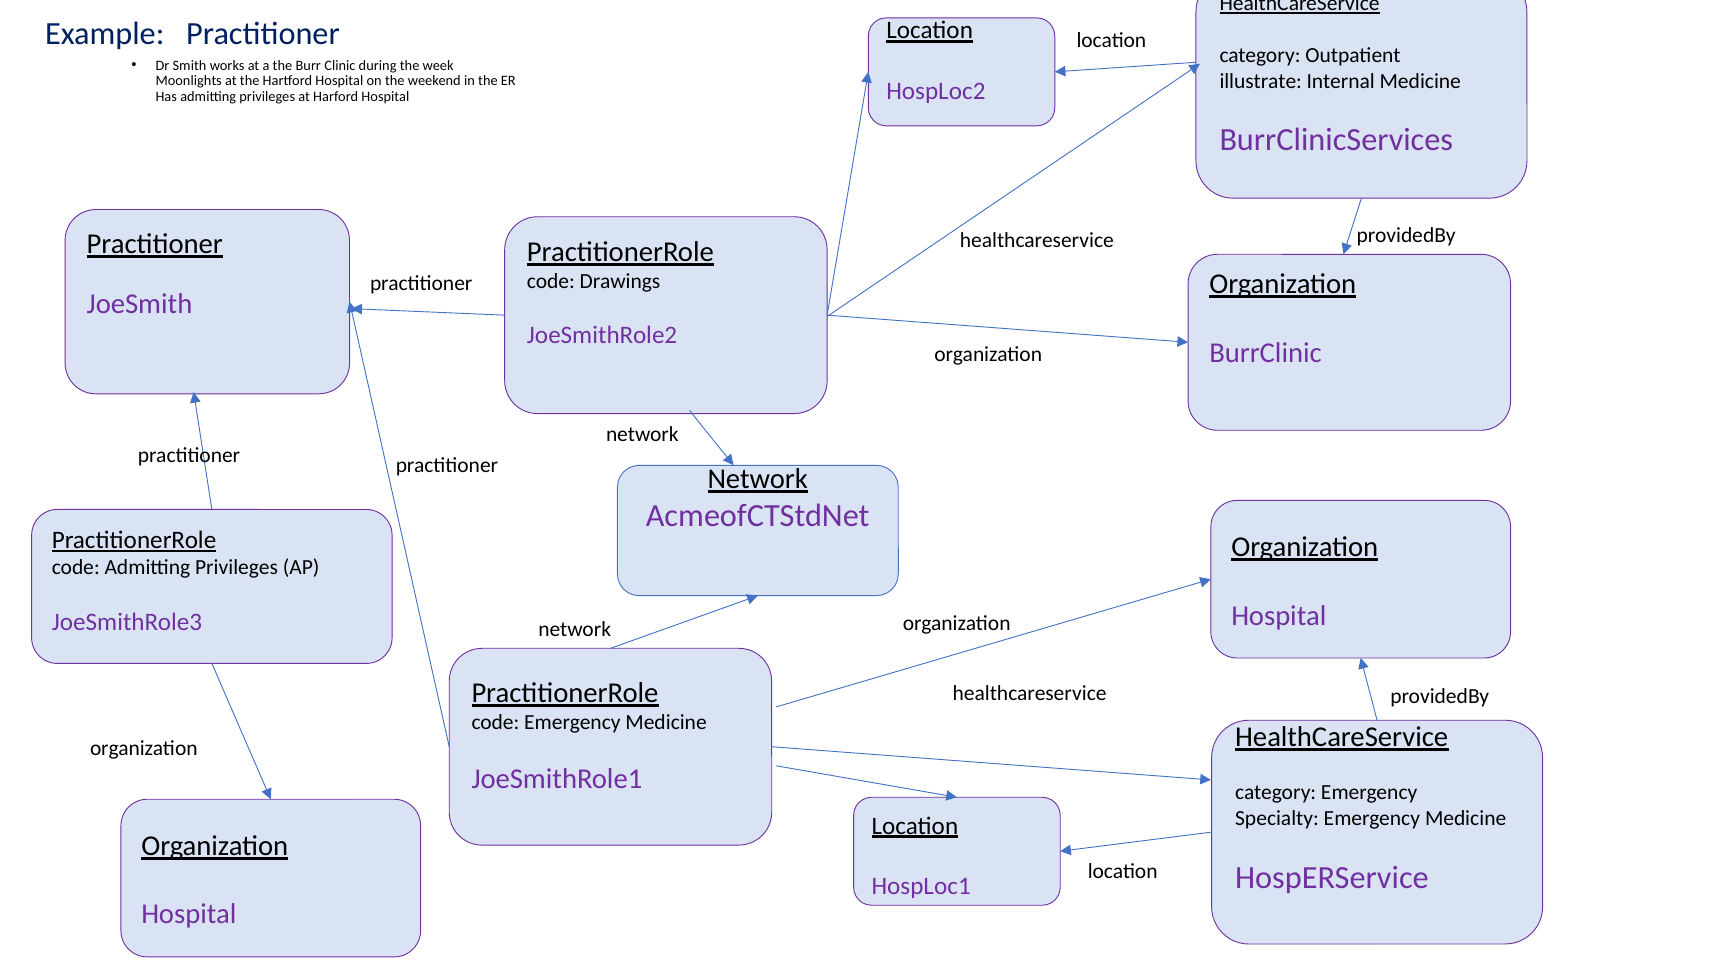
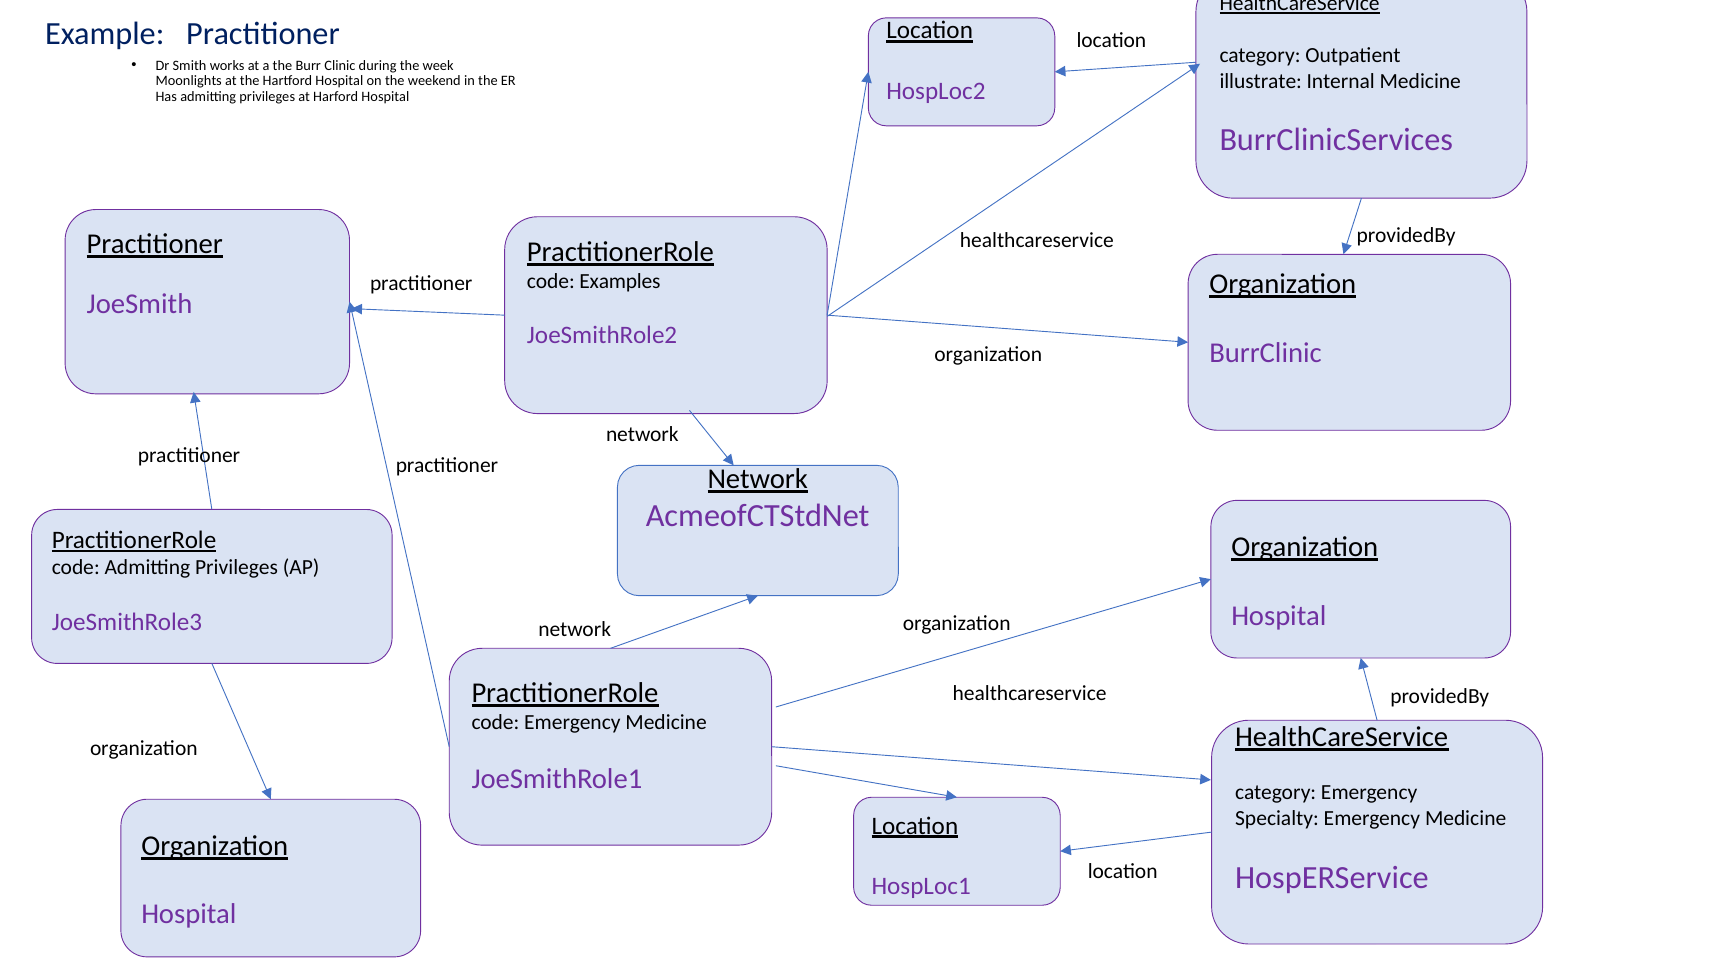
Drawings: Drawings -> Examples (620, 282)
